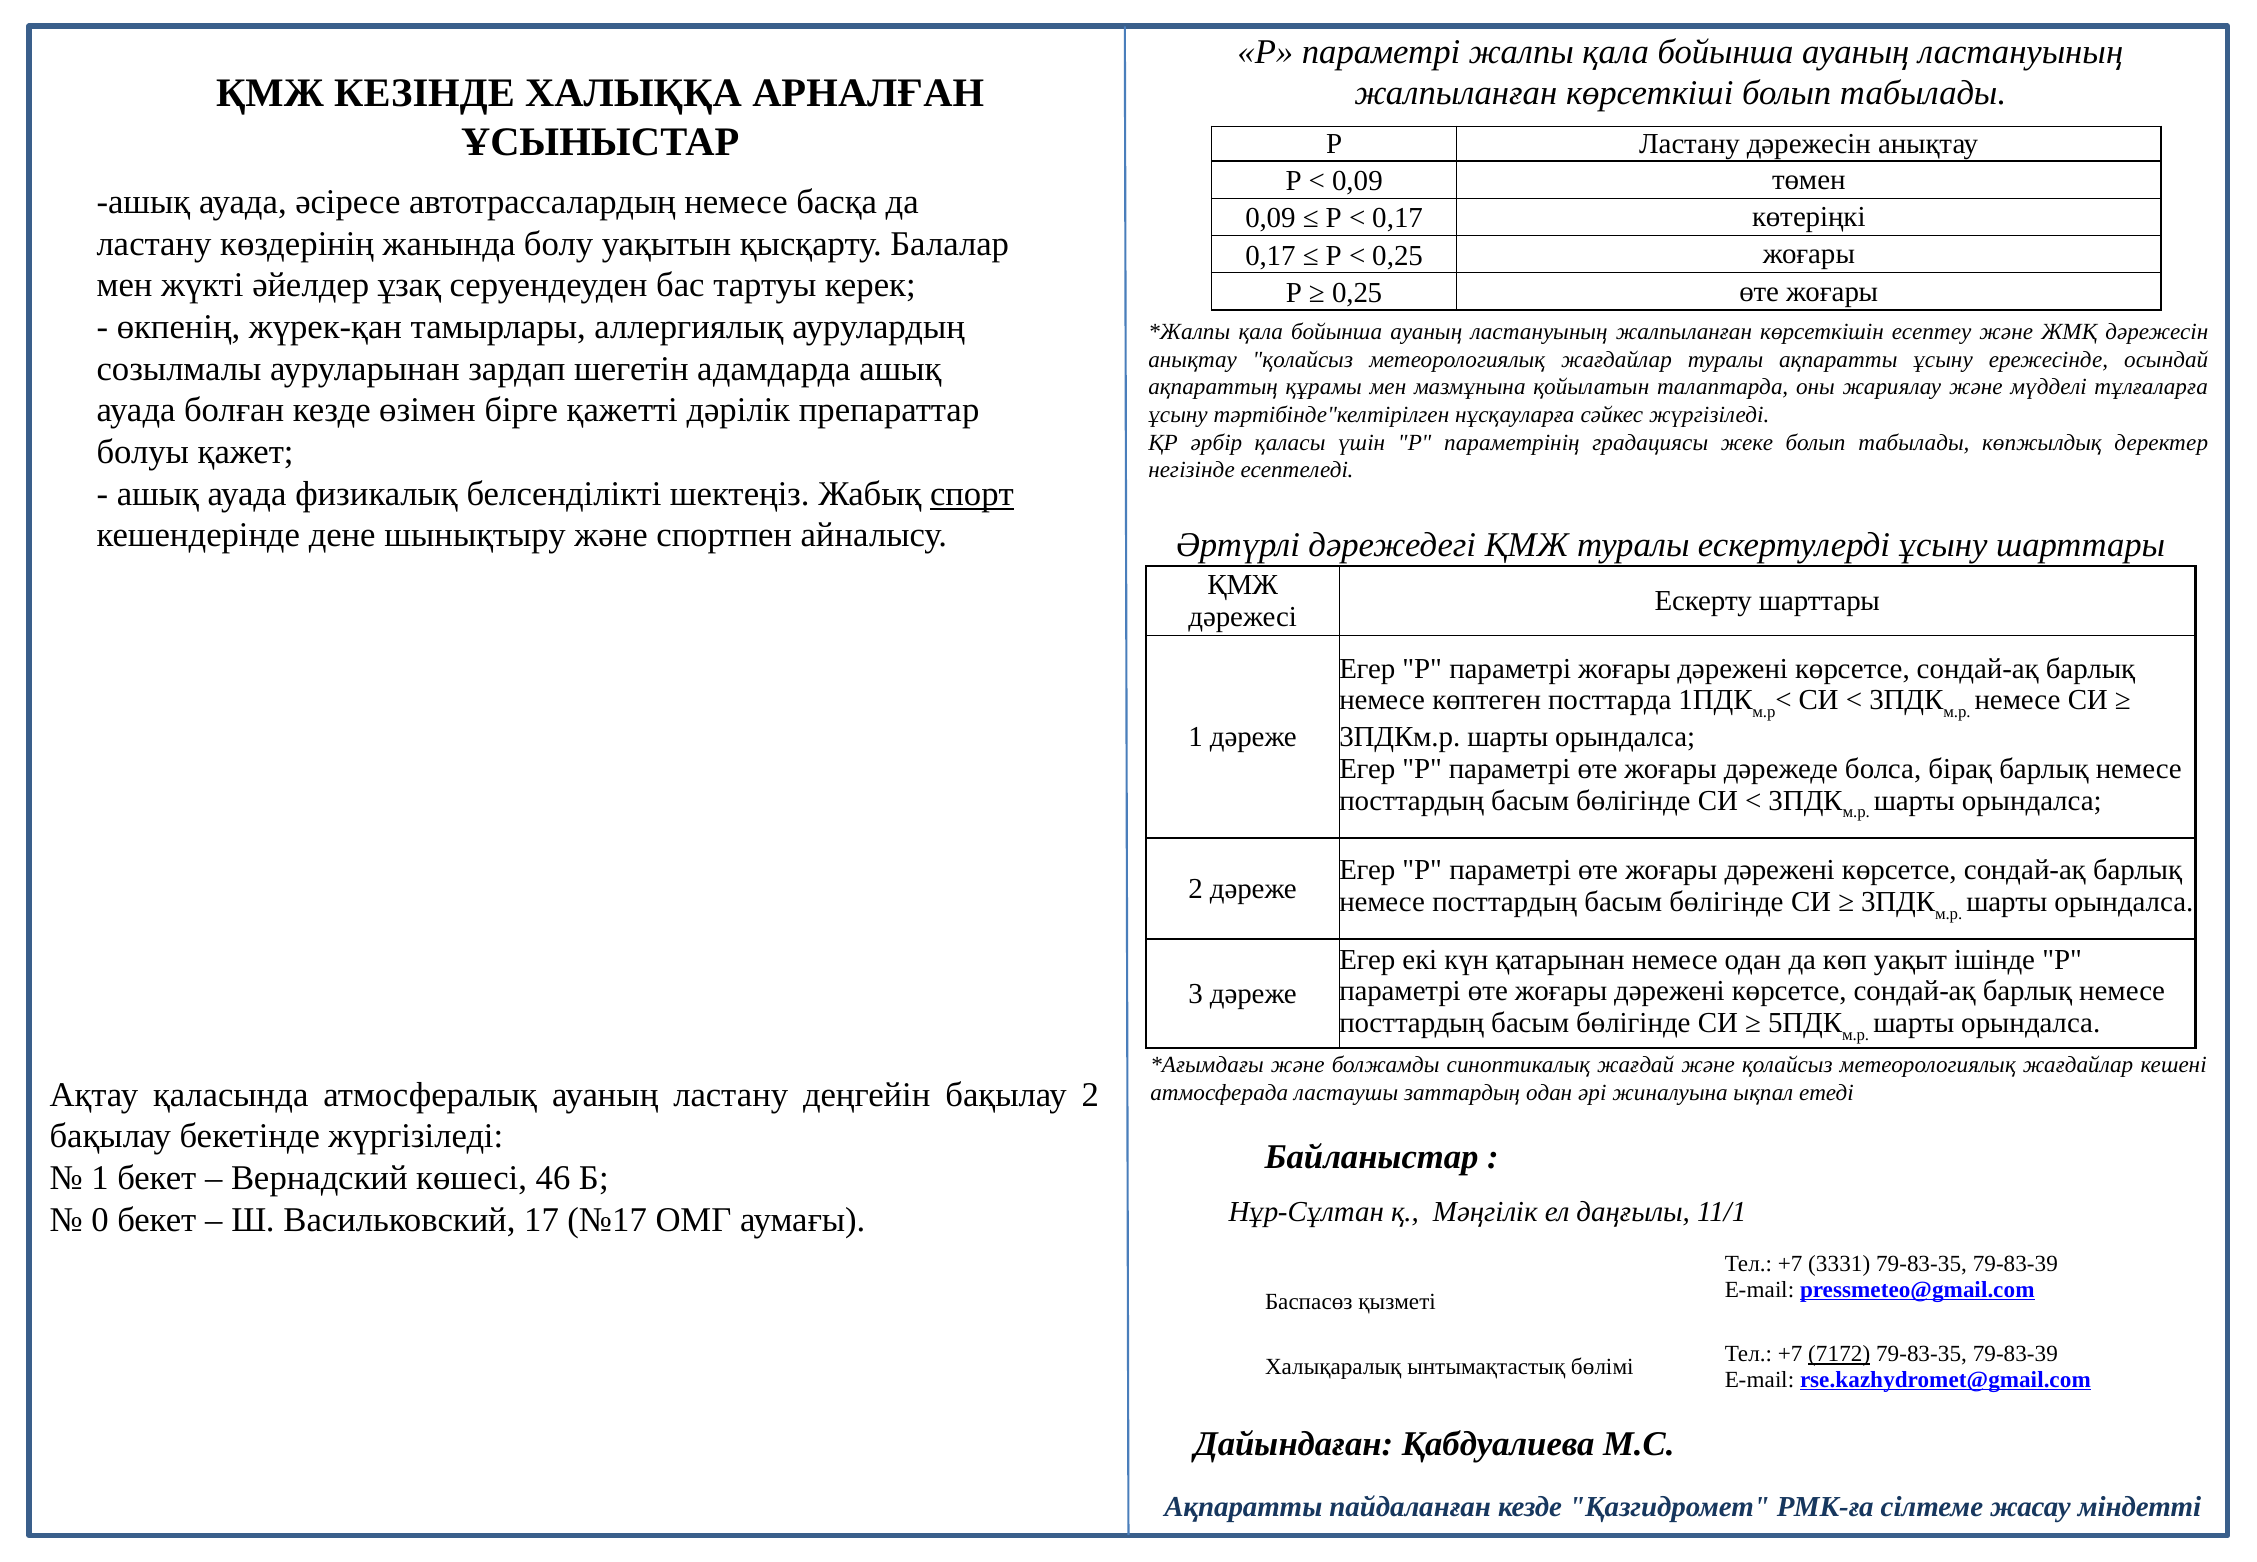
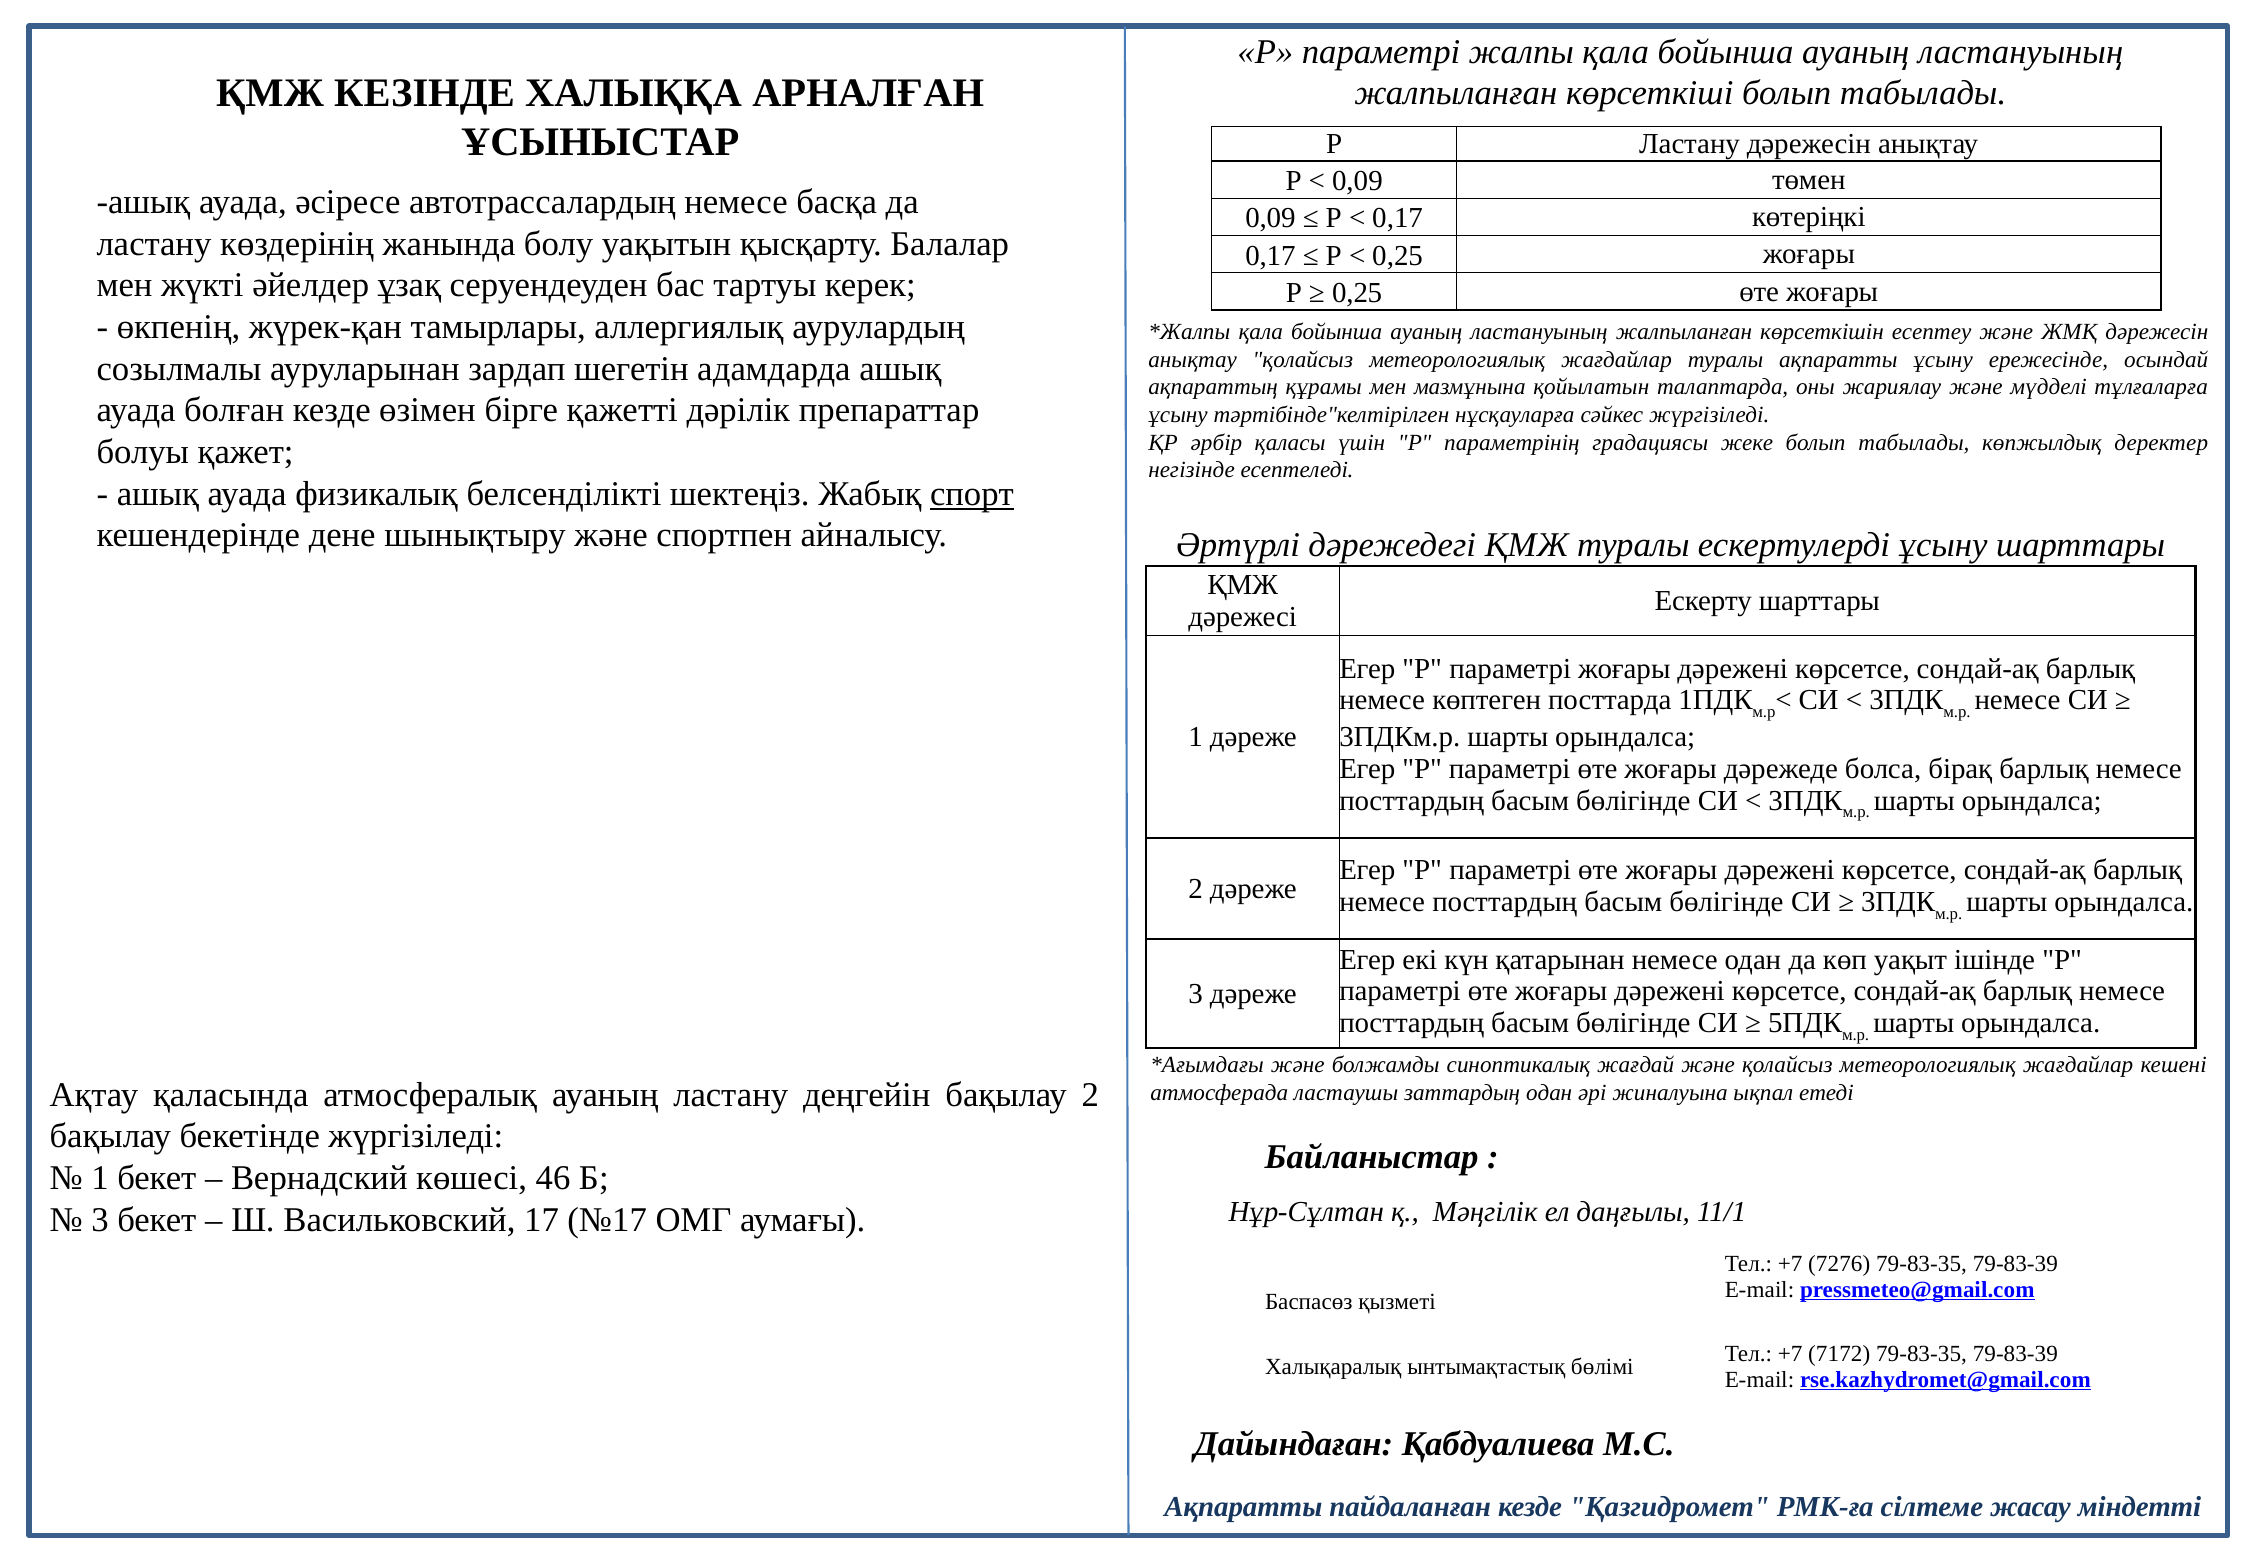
0: 0 -> 3 (100, 1220)
3331: 3331 -> 7276 (1839, 1264)
7172 underline: present -> none (1839, 1354)
